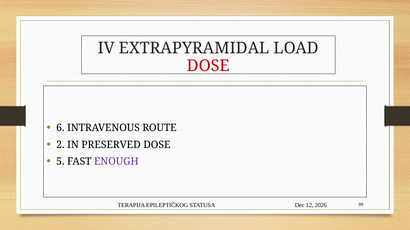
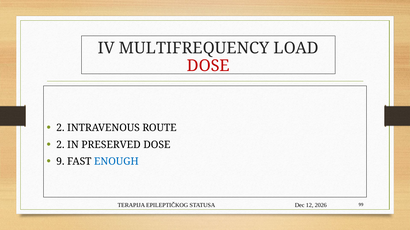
EXTRAPYRAMIDAL: EXTRAPYRAMIDAL -> MULTIFREQUENCY (194, 48)
6: 6 -> 2 (60, 128)
5: 5 -> 9 (60, 162)
ENOUGH colour: purple -> blue (116, 162)
